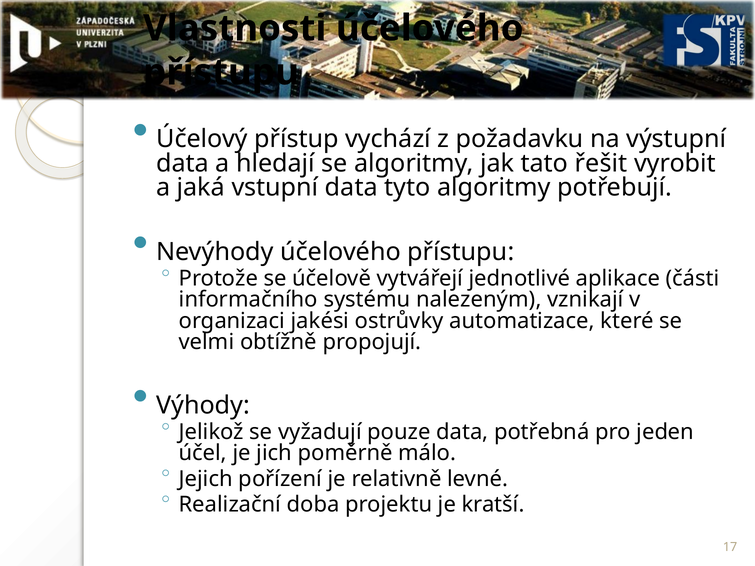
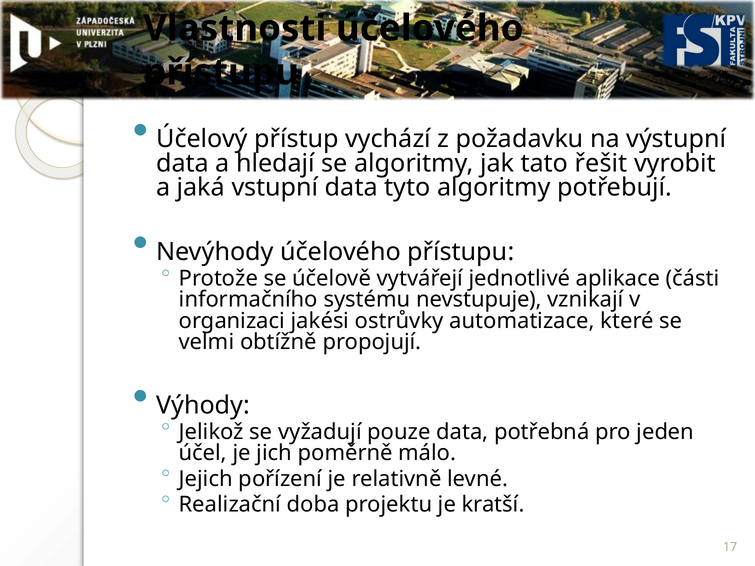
nalezeným: nalezeným -> nevstupuje (479, 300)
